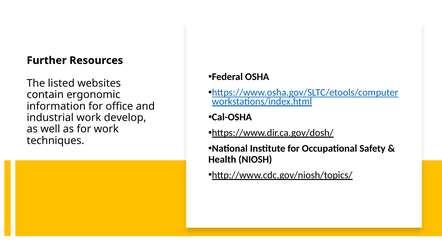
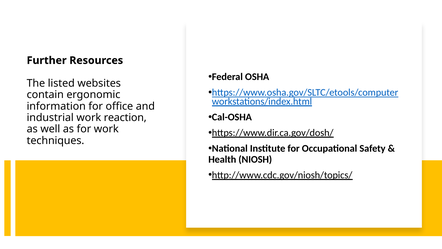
develop: develop -> reaction (125, 118)
